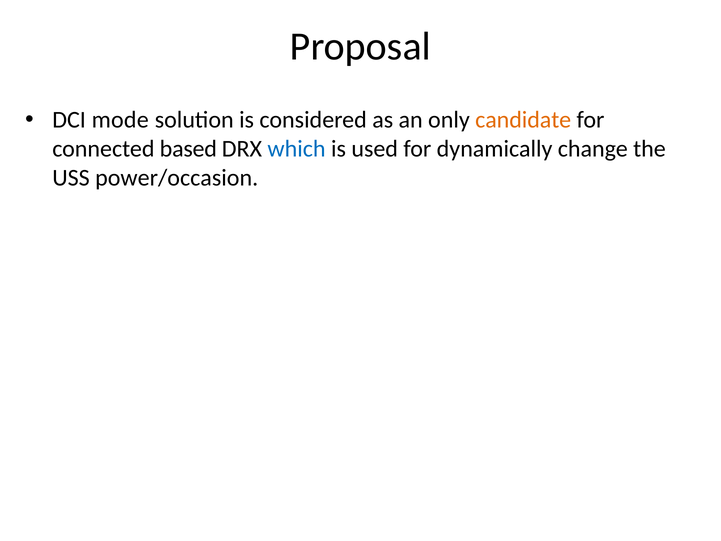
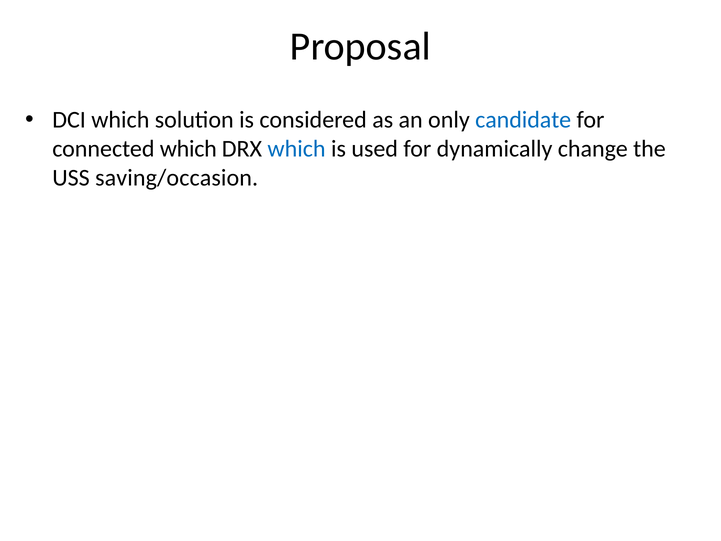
DCI mode: mode -> which (120, 120)
candidate colour: orange -> blue (523, 120)
connected based: based -> which (188, 149)
power/occasion: power/occasion -> saving/occasion (177, 178)
